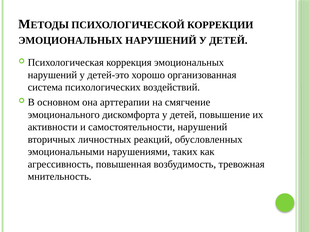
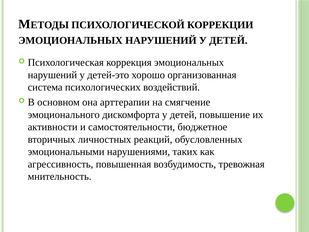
самостоятельности нарушений: нарушений -> бюджетное (202, 127)
